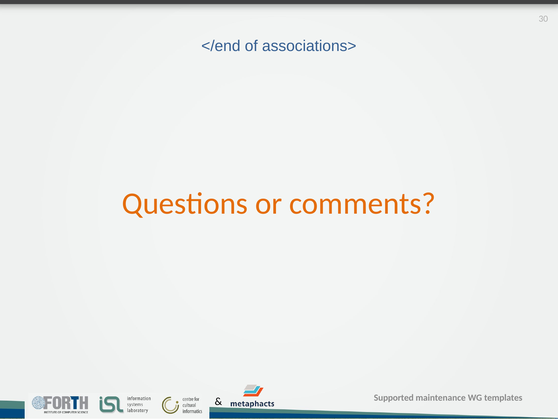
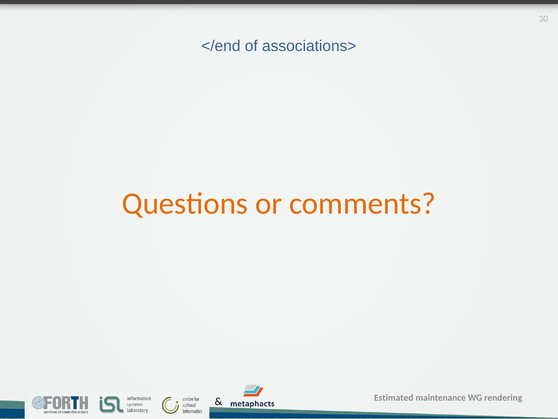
Supported: Supported -> Estimated (394, 397)
templates: templates -> rendering (503, 397)
